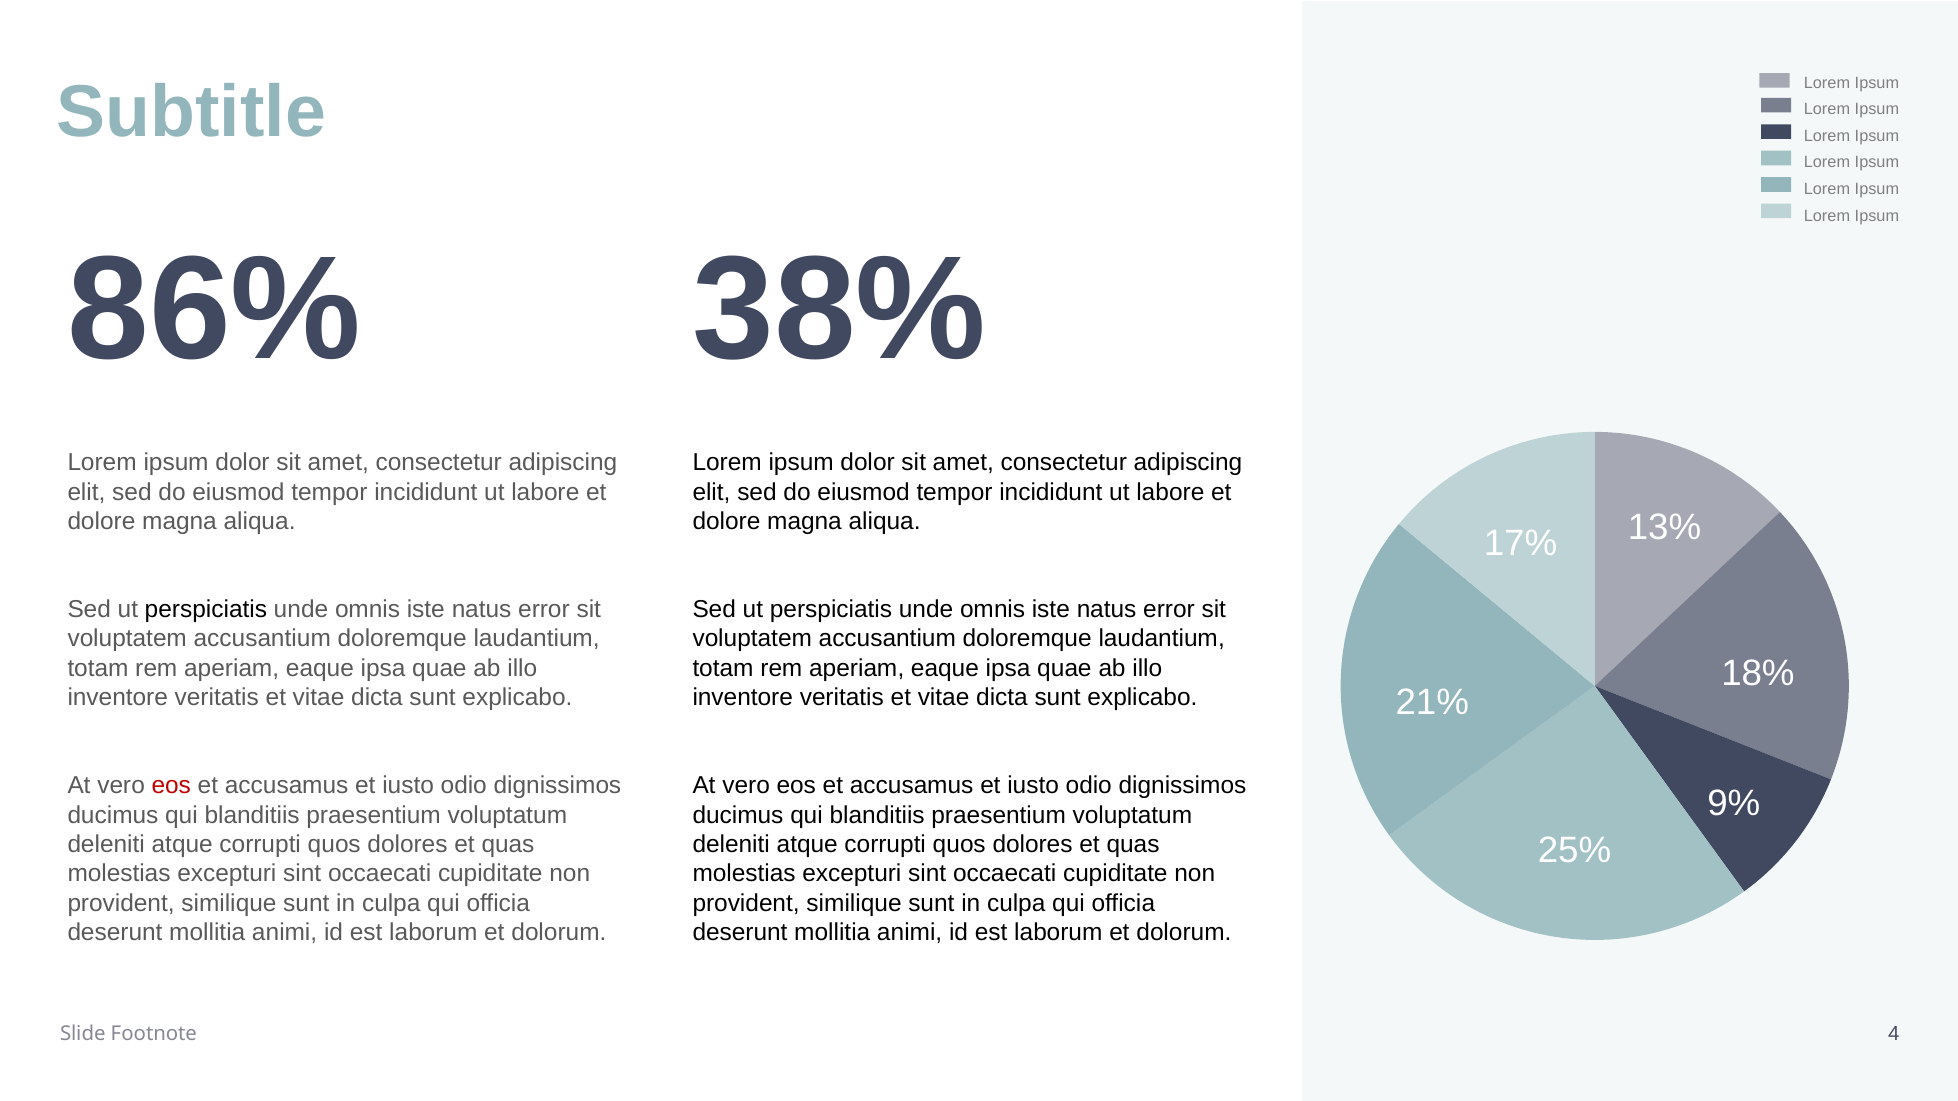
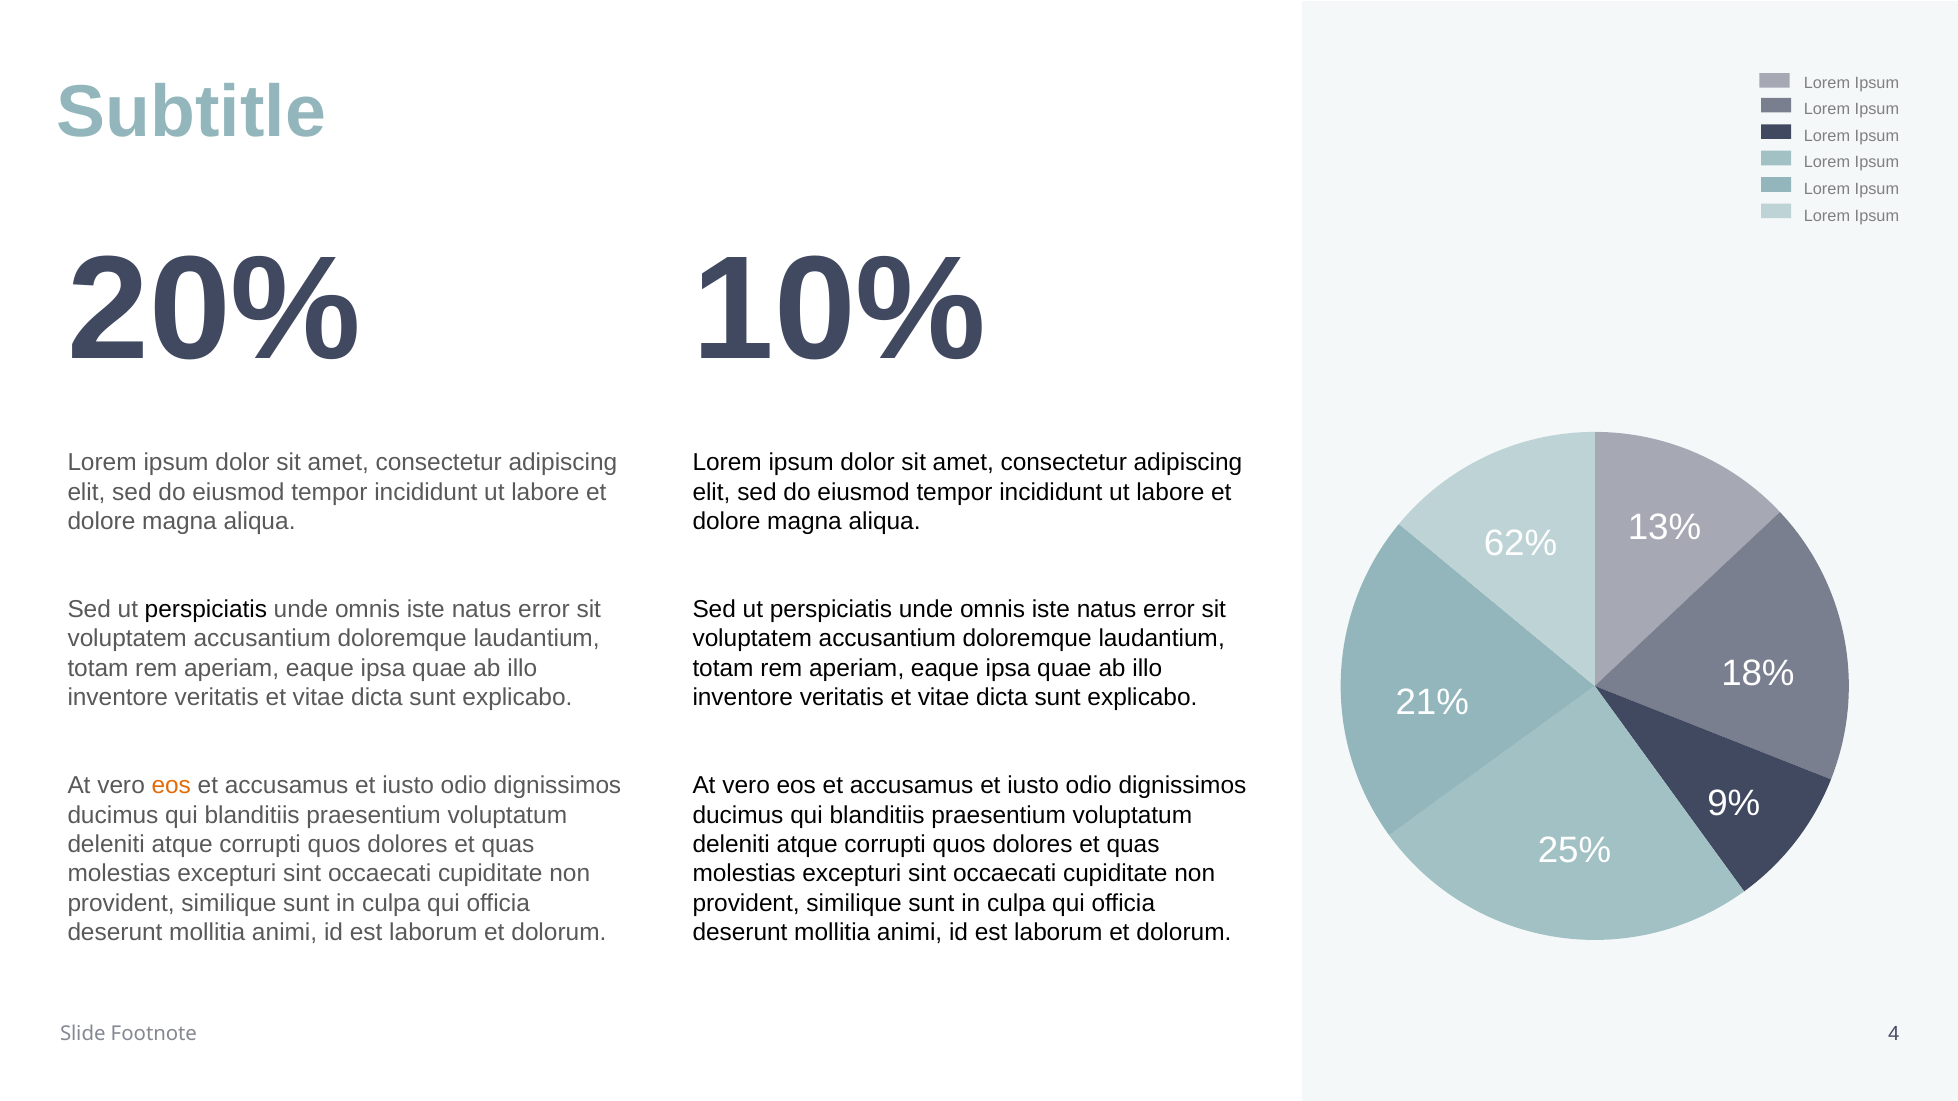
86%: 86% -> 20% (214, 310)
38%: 38% -> 10% (839, 310)
17%: 17% -> 62% (1520, 544)
eos colour: red -> orange (171, 786)
